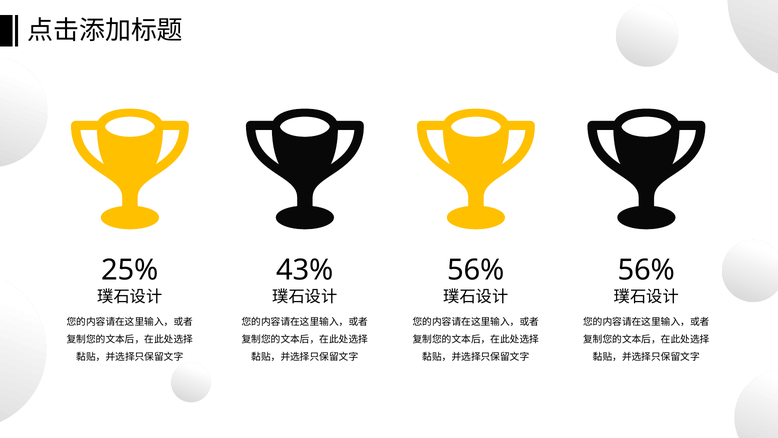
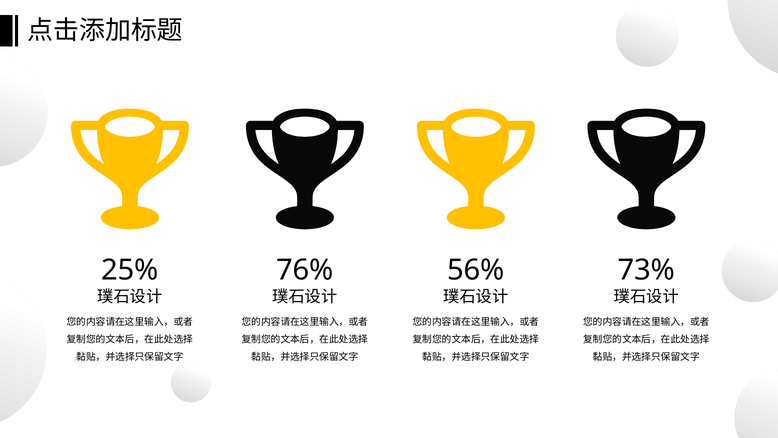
43%: 43% -> 76% (305, 270)
56%: 56% -> 73% (646, 270)
